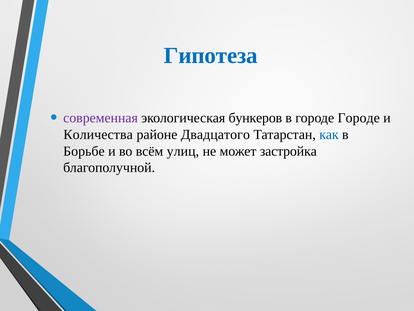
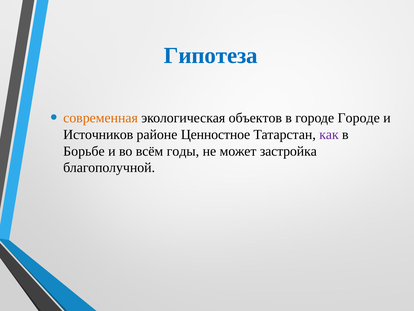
современная colour: purple -> orange (101, 118)
бункеров: бункеров -> объектов (255, 118)
Количества: Количества -> Источников (98, 134)
Двадцатого: Двадцатого -> Ценностное (215, 134)
как colour: blue -> purple (329, 134)
улиц: улиц -> годы (183, 151)
